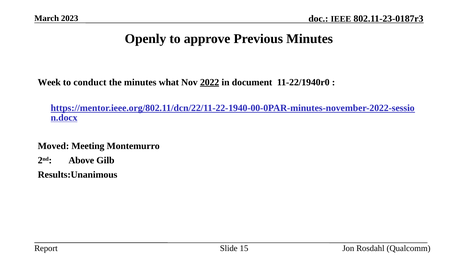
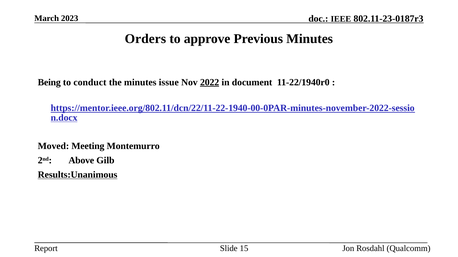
Openly: Openly -> Orders (145, 39)
Week: Week -> Being (49, 83)
what: what -> issue (169, 83)
Results:Unanimous underline: none -> present (78, 175)
